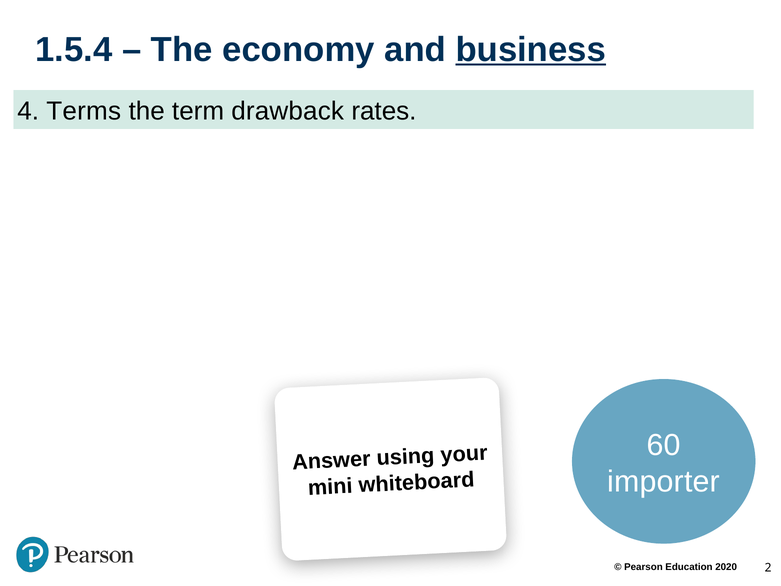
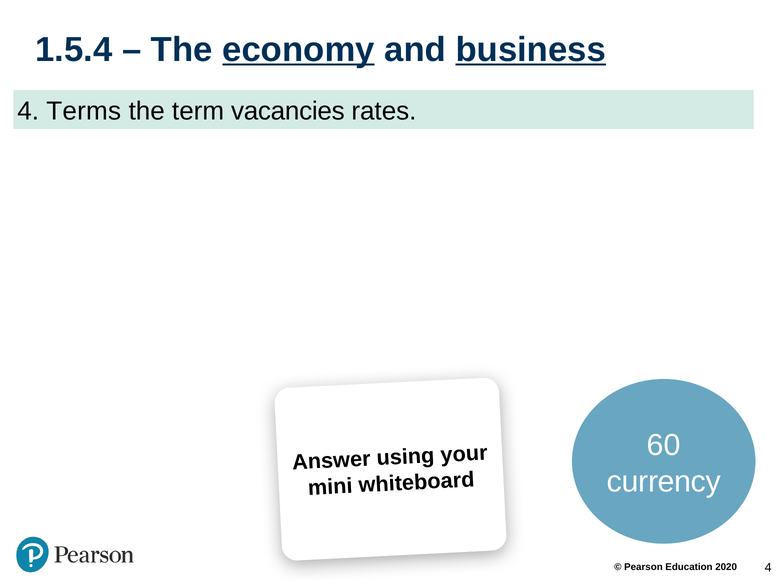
economy underline: none -> present (299, 50)
drawback: drawback -> vacancies (288, 111)
importer: importer -> currency (664, 481)
2: 2 -> 4 (768, 568)
